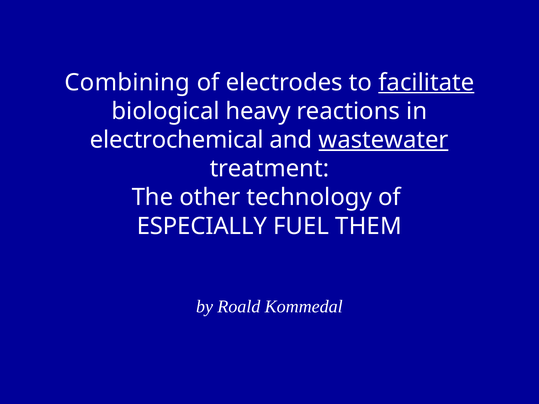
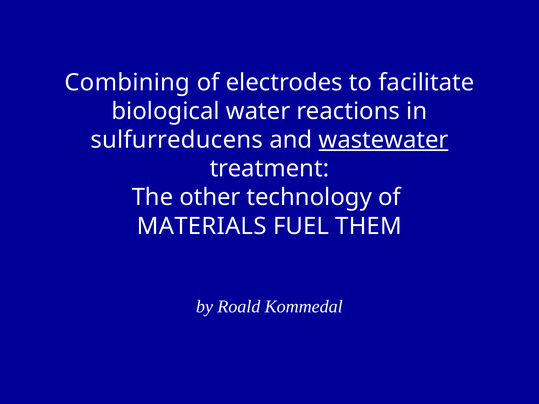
facilitate underline: present -> none (426, 82)
heavy: heavy -> water (258, 111)
electrochemical: electrochemical -> sulfurreducens (177, 140)
ESPECIALLY: ESPECIALLY -> MATERIALS (202, 226)
